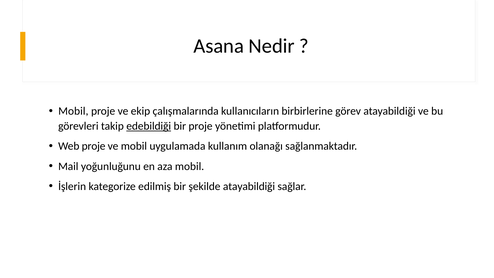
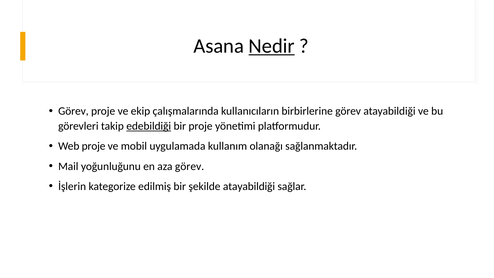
Nedir underline: none -> present (272, 46)
Mobil: Mobil -> Görev (73, 111)
aza mobil: mobil -> görev (190, 166)
